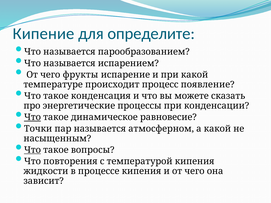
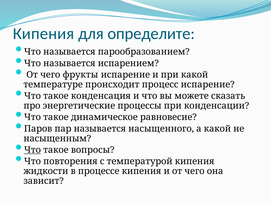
Кипение: Кипение -> Кипения (44, 34)
процесс появление: появление -> испарение (208, 85)
Что underline: present -> none (32, 117)
Точки: Точки -> Паров (38, 129)
атмосферном: атмосферном -> насыщенного (161, 129)
